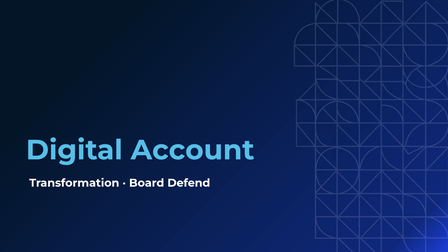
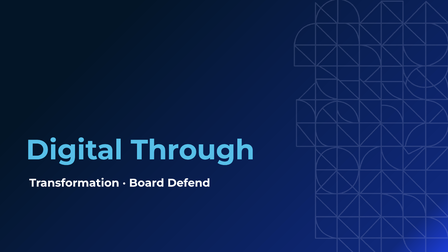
Account: Account -> Through (193, 150)
